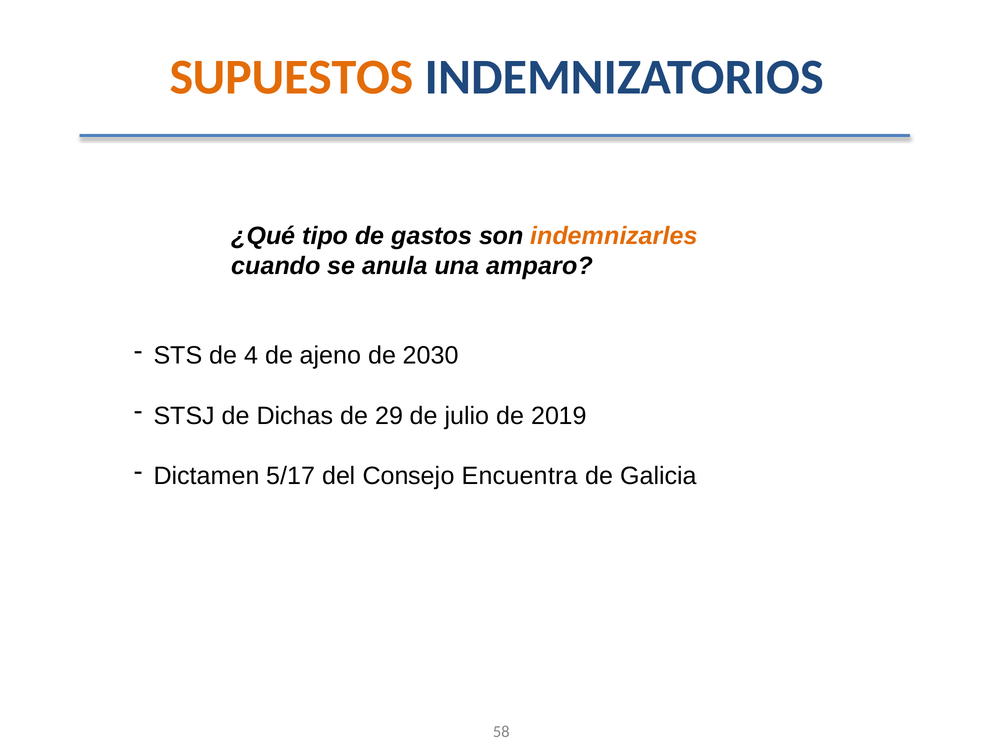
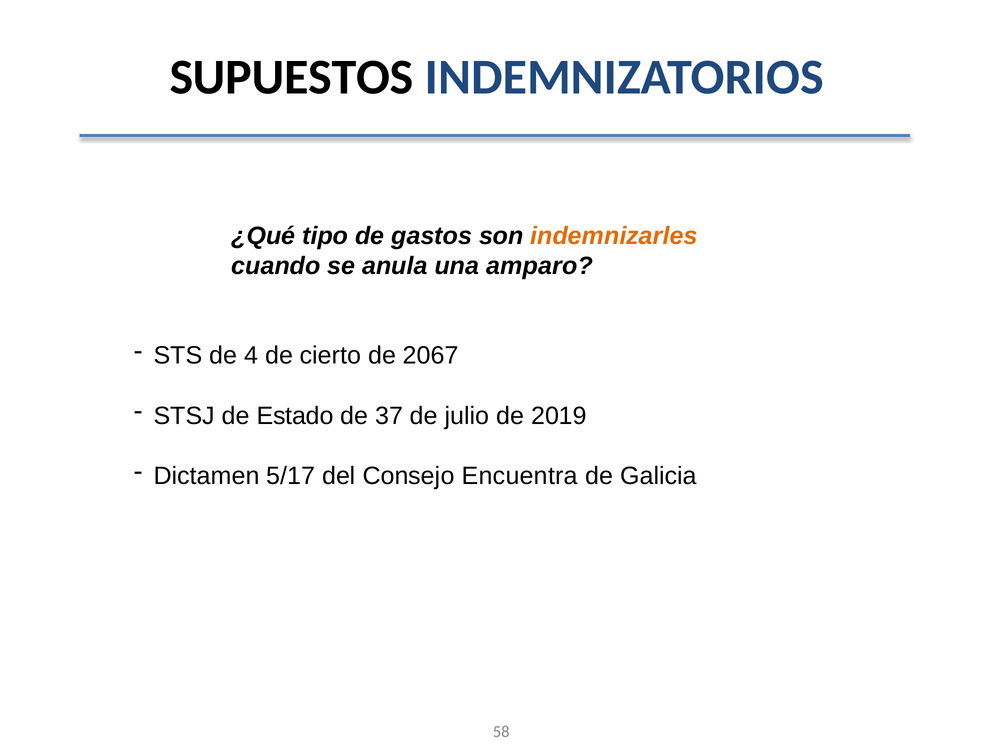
SUPUESTOS colour: orange -> black (292, 77)
ajeno: ajeno -> cierto (330, 356)
2030: 2030 -> 2067 (431, 356)
Dichas: Dichas -> Estado (295, 416)
29: 29 -> 37 (389, 416)
